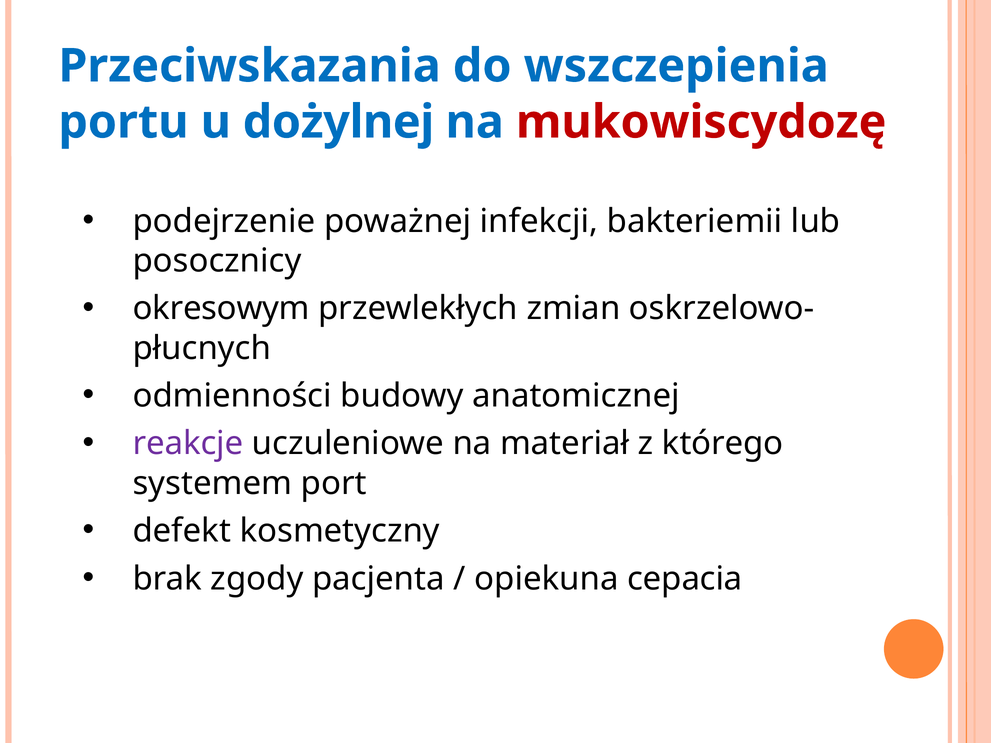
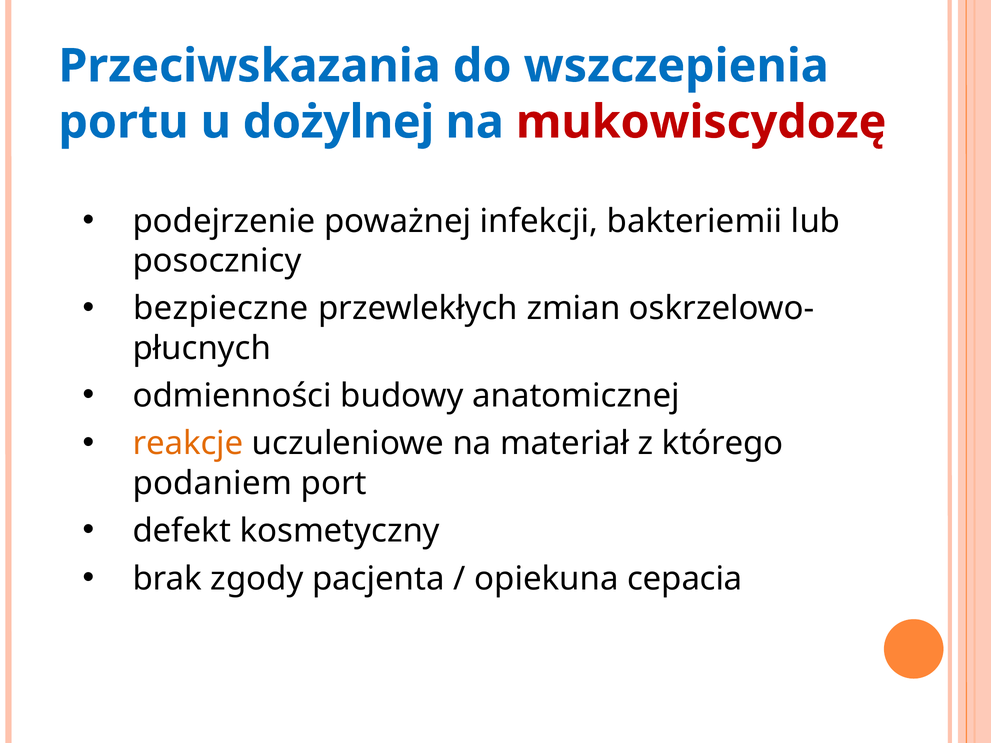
okresowym: okresowym -> bezpieczne (221, 309)
reakcje colour: purple -> orange (188, 444)
systemem: systemem -> podaniem (212, 483)
